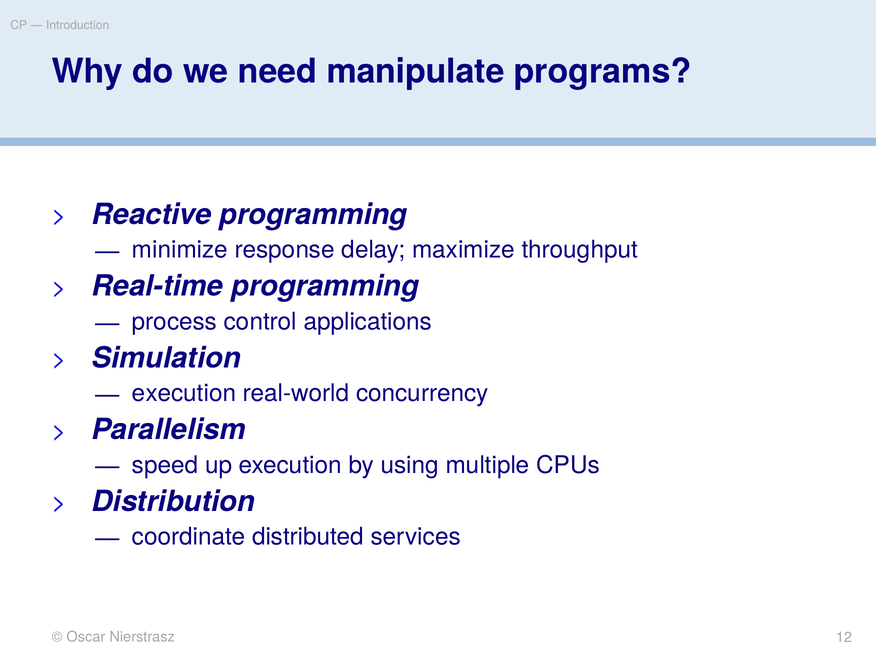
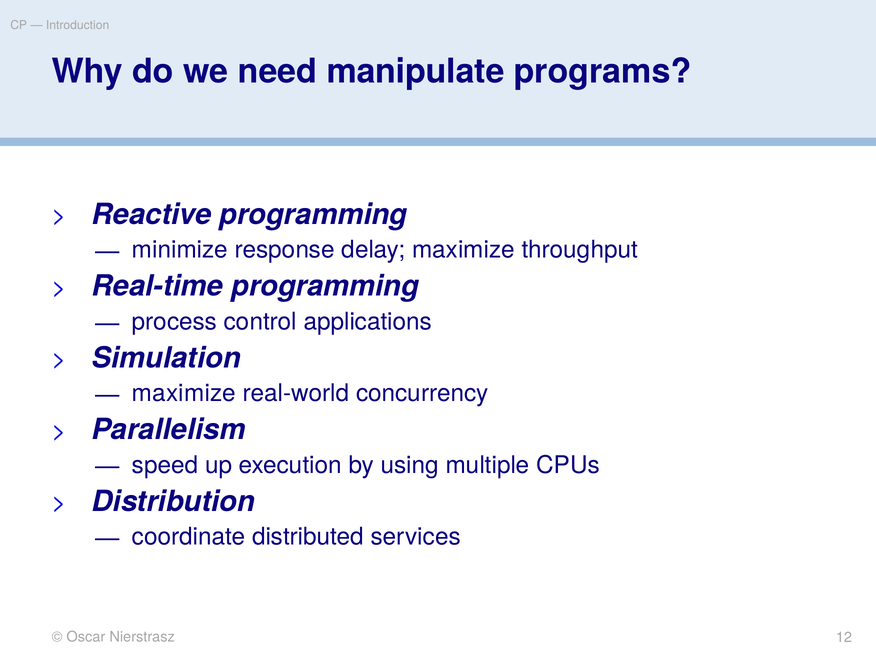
execution: execution -> maximize (184, 393)
